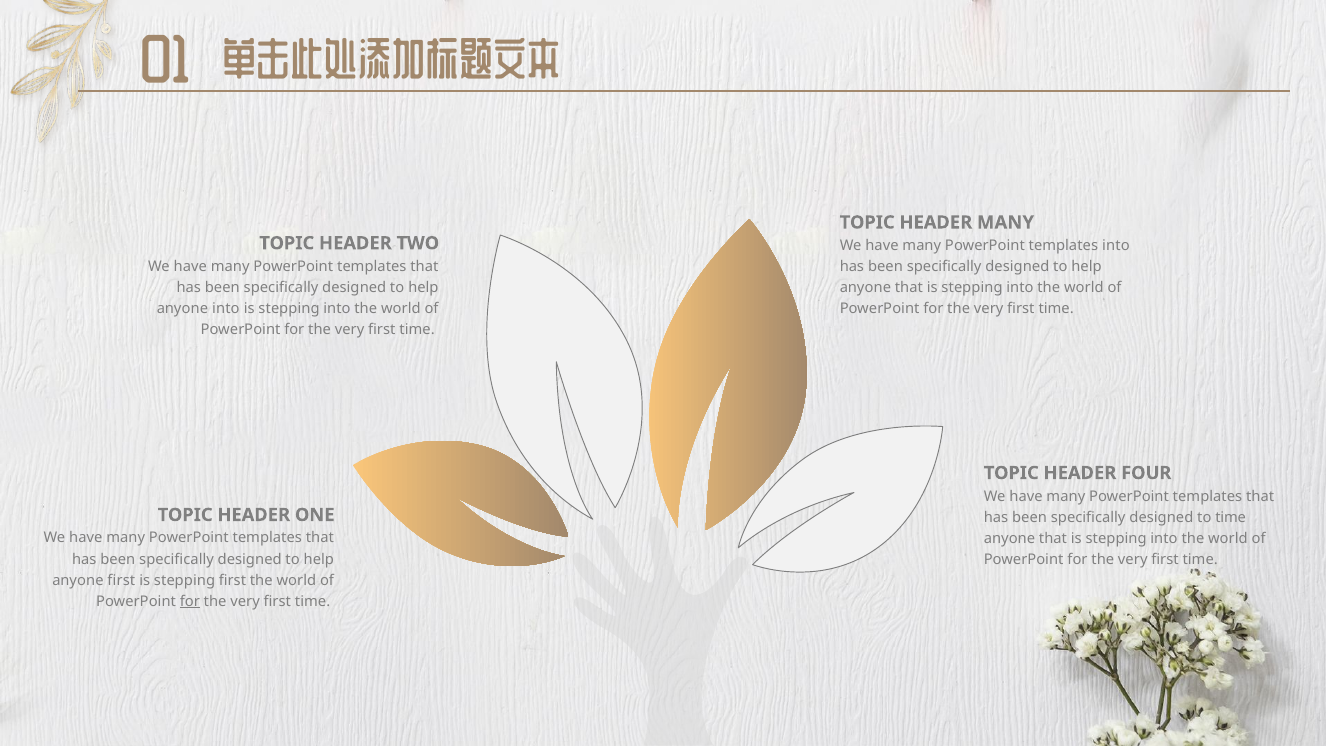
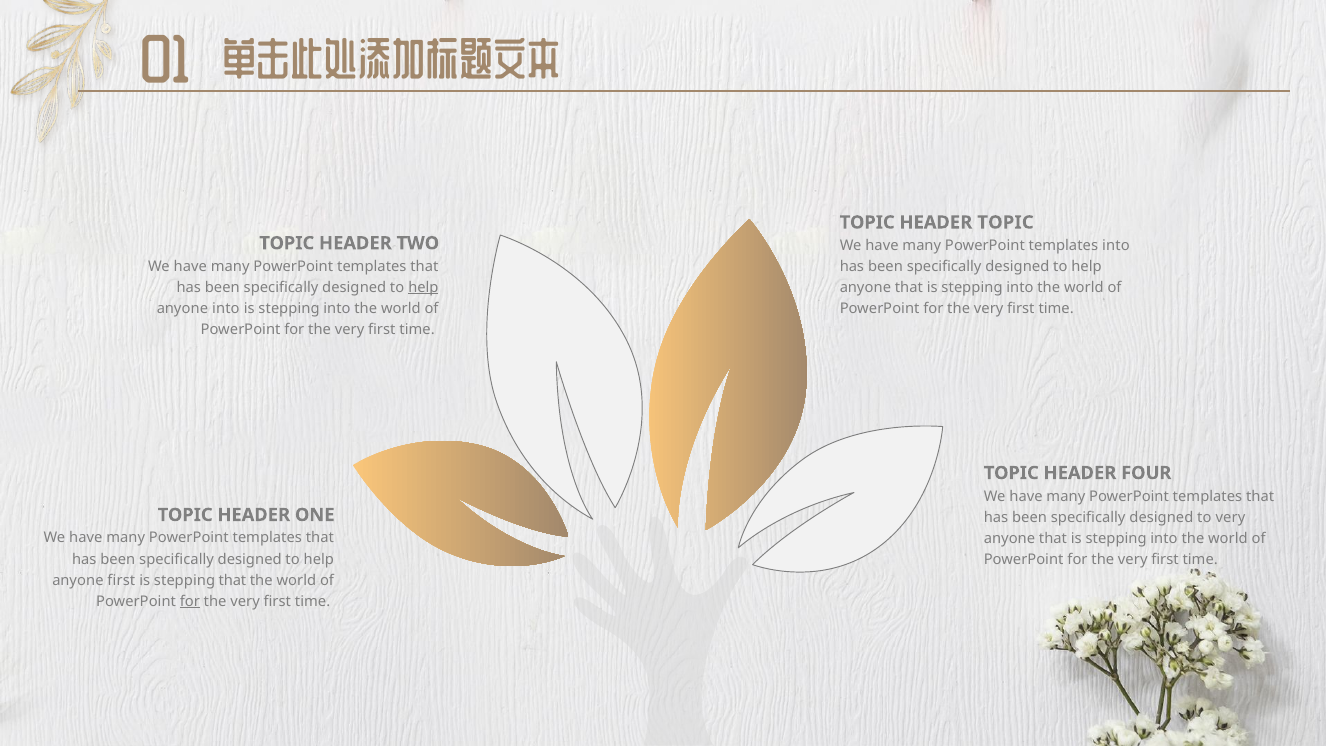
HEADER MANY: MANY -> TOPIC (1005, 222)
help underline: none -> present (423, 287)
to time: time -> very (1230, 517)
stepping first: first -> that (233, 580)
